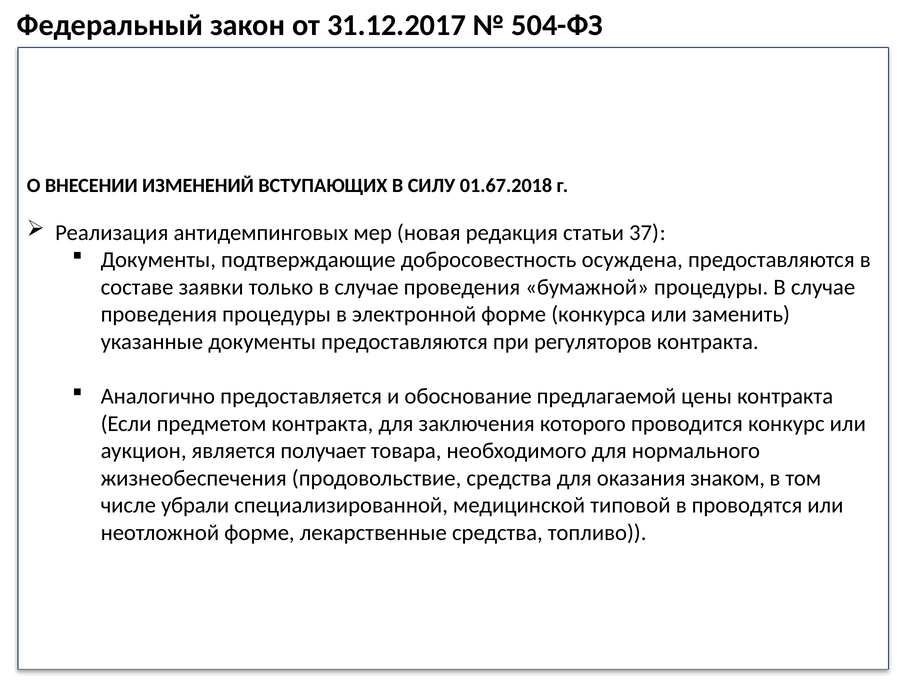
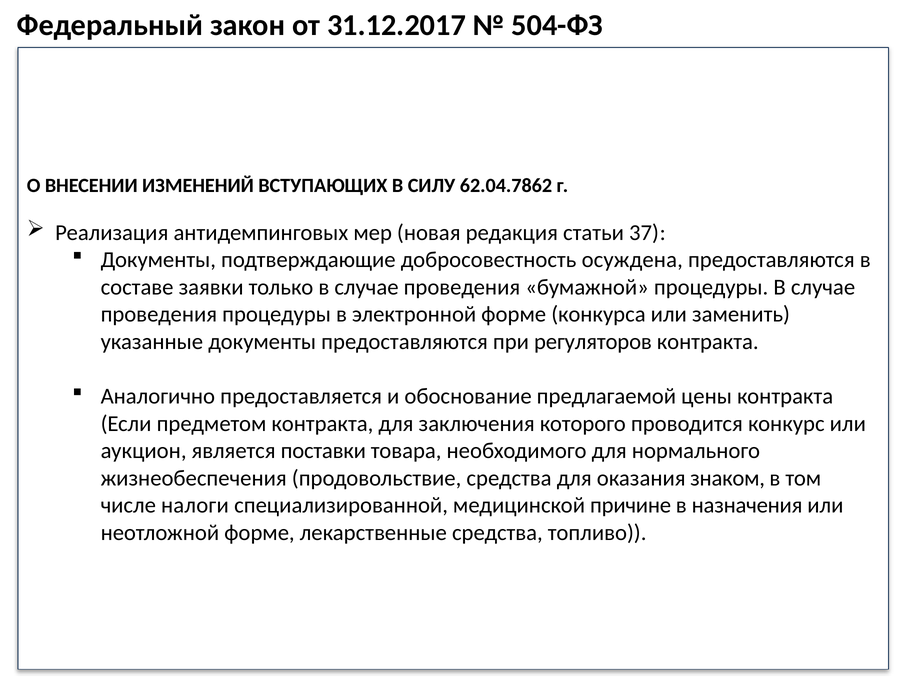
01.67.2018: 01.67.2018 -> 62.04.7862 (506, 185)
получает: получает -> поставки (323, 451)
убрали: убрали -> налоги (195, 505)
типовой: типовой -> причине (631, 505)
проводятся: проводятся -> назначения (747, 505)
